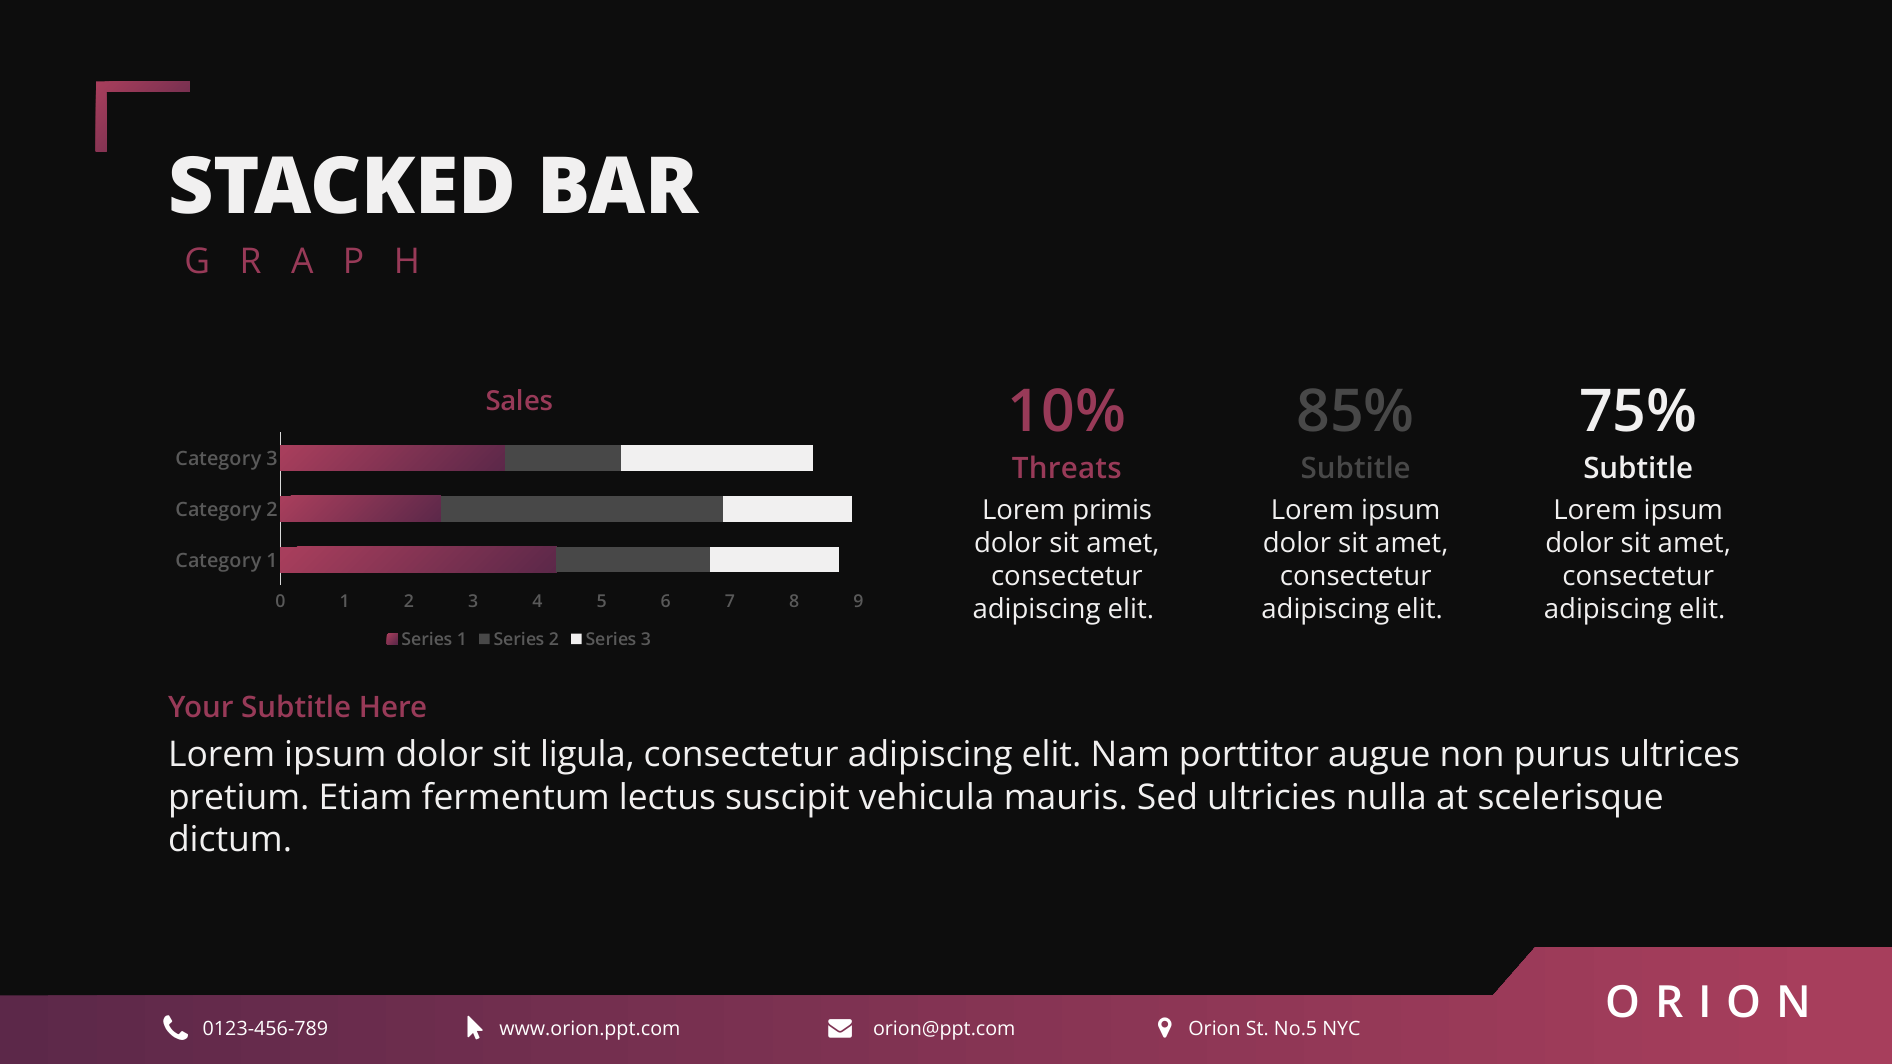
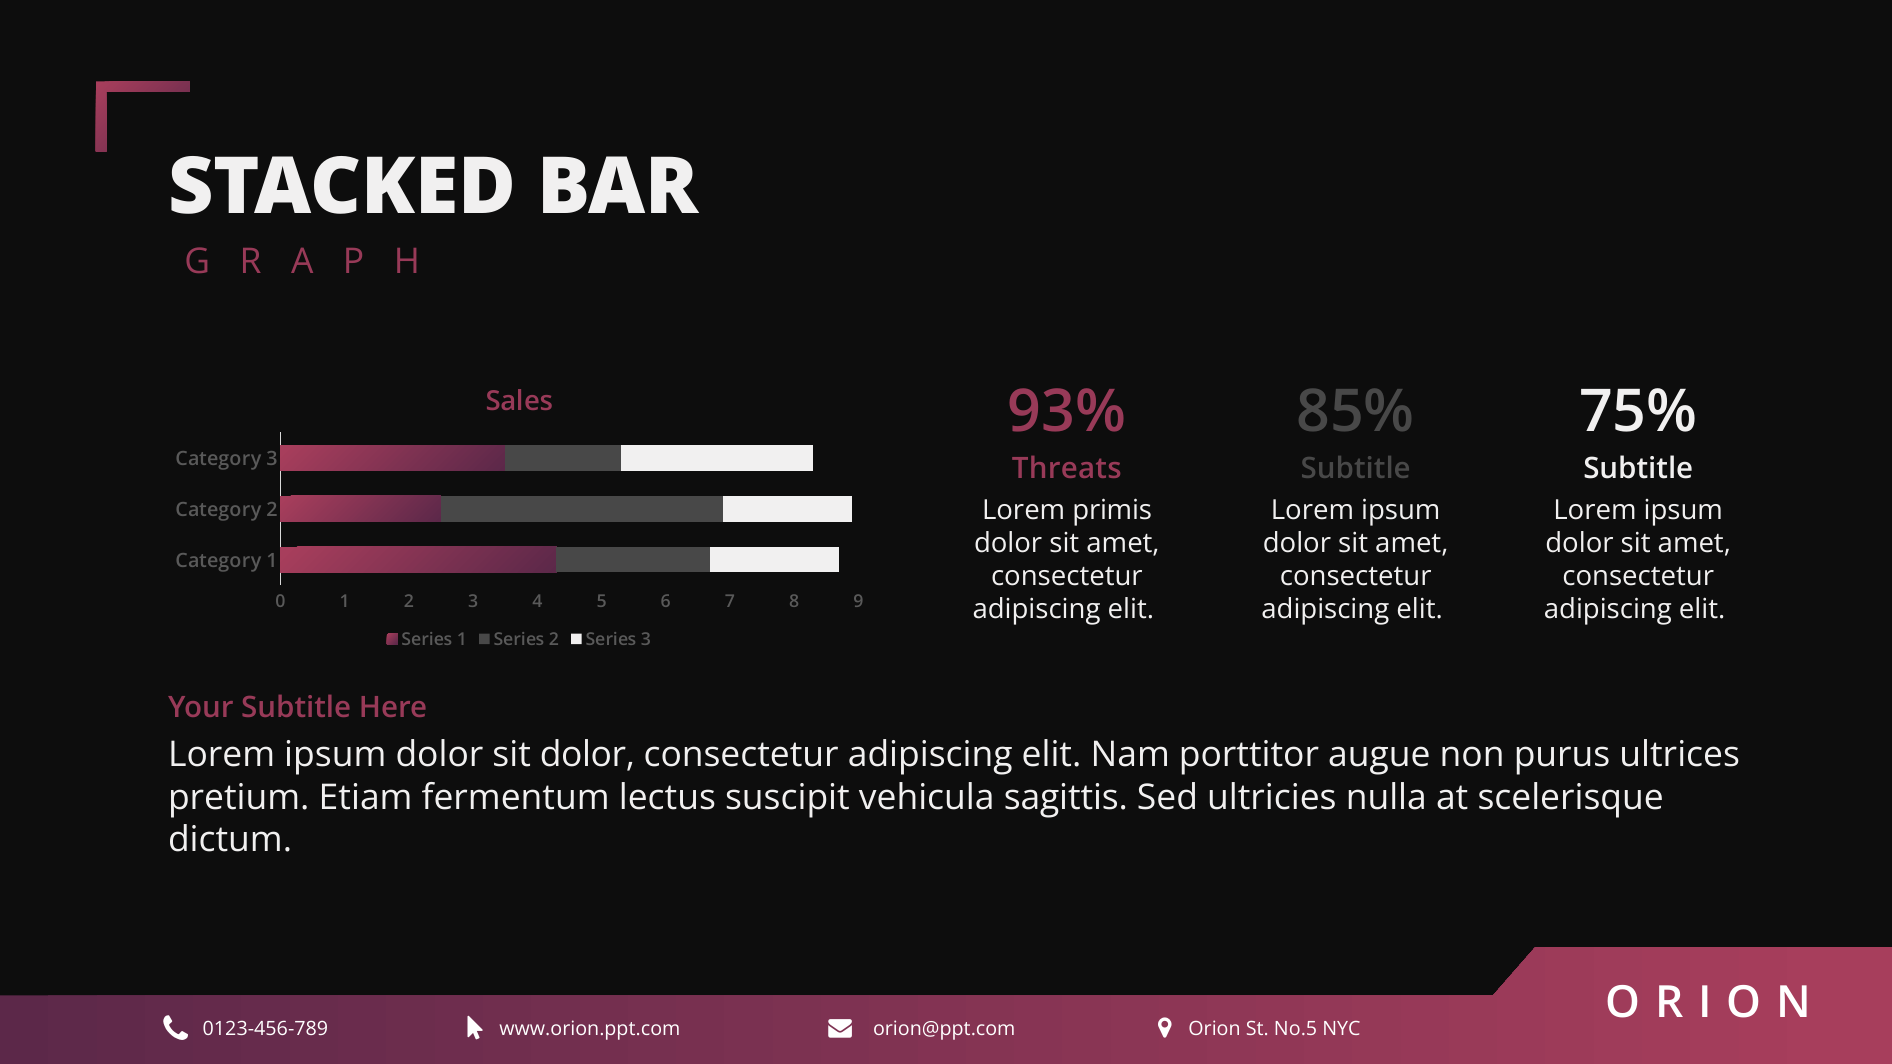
10%: 10% -> 93% (1067, 412)
sit ligula: ligula -> dolor (587, 755)
mauris: mauris -> sagittis (1066, 798)
